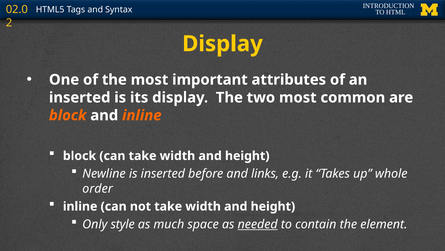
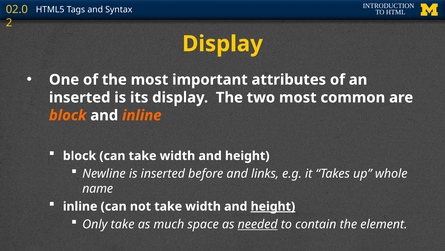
order: order -> name (98, 188)
height underline: none -> present (273, 206)
Only style: style -> take (123, 224)
